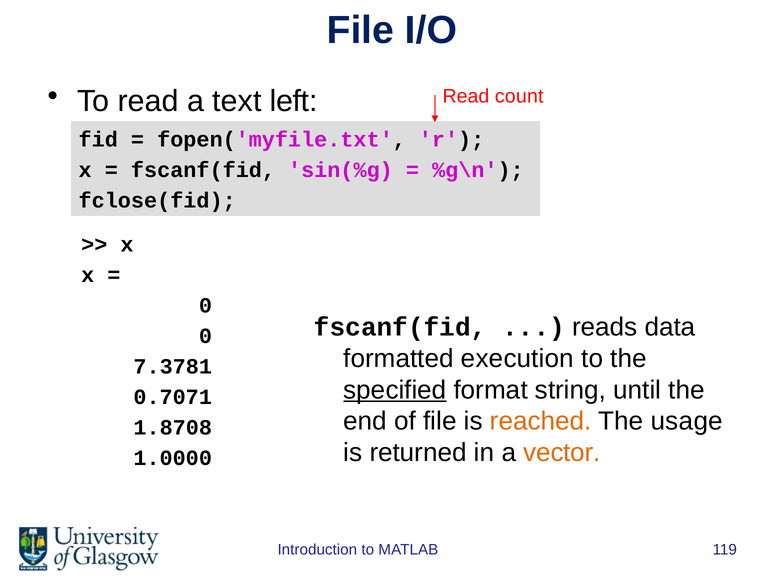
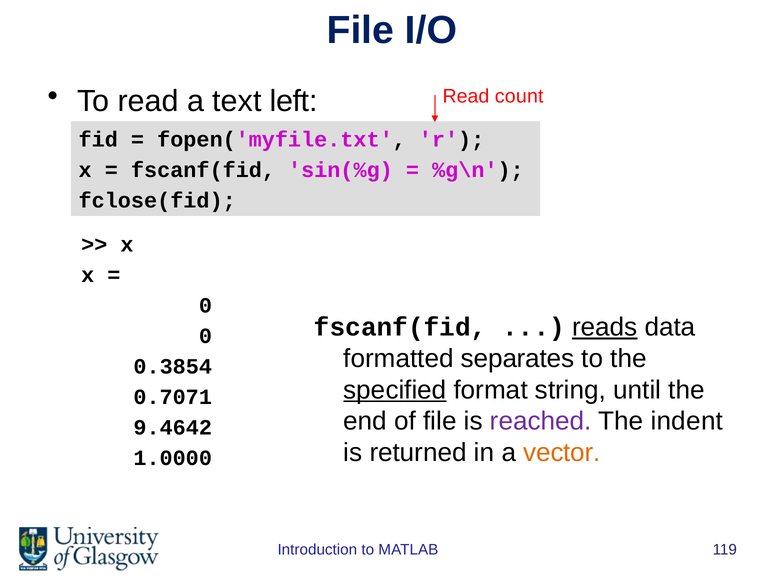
reads underline: none -> present (605, 327)
execution: execution -> separates (518, 359)
7.3781: 7.3781 -> 0.3854 (173, 367)
reached colour: orange -> purple (541, 421)
usage: usage -> indent (687, 421)
1.8708: 1.8708 -> 9.4642 (173, 428)
